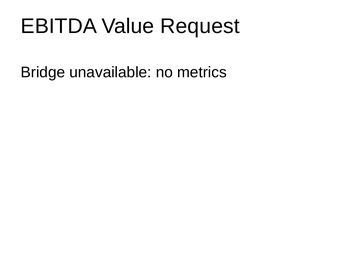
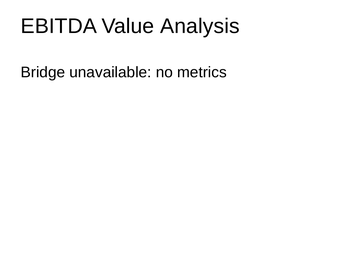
Request: Request -> Analysis (200, 26)
